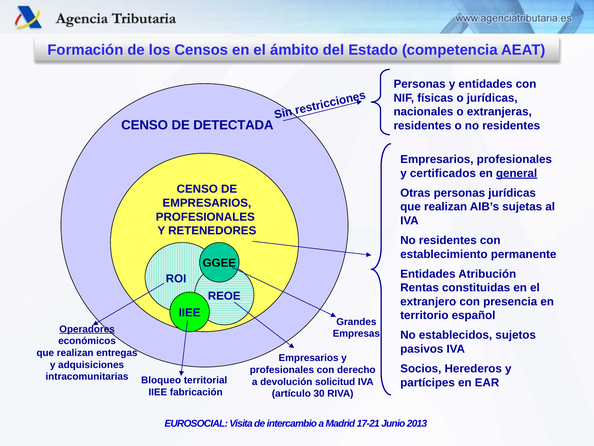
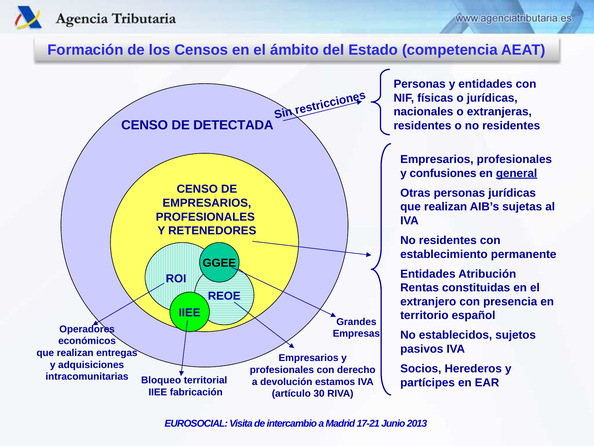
certificados: certificados -> confusiones (443, 173)
Operadores underline: present -> none (87, 329)
solicitud: solicitud -> estamos (335, 381)
